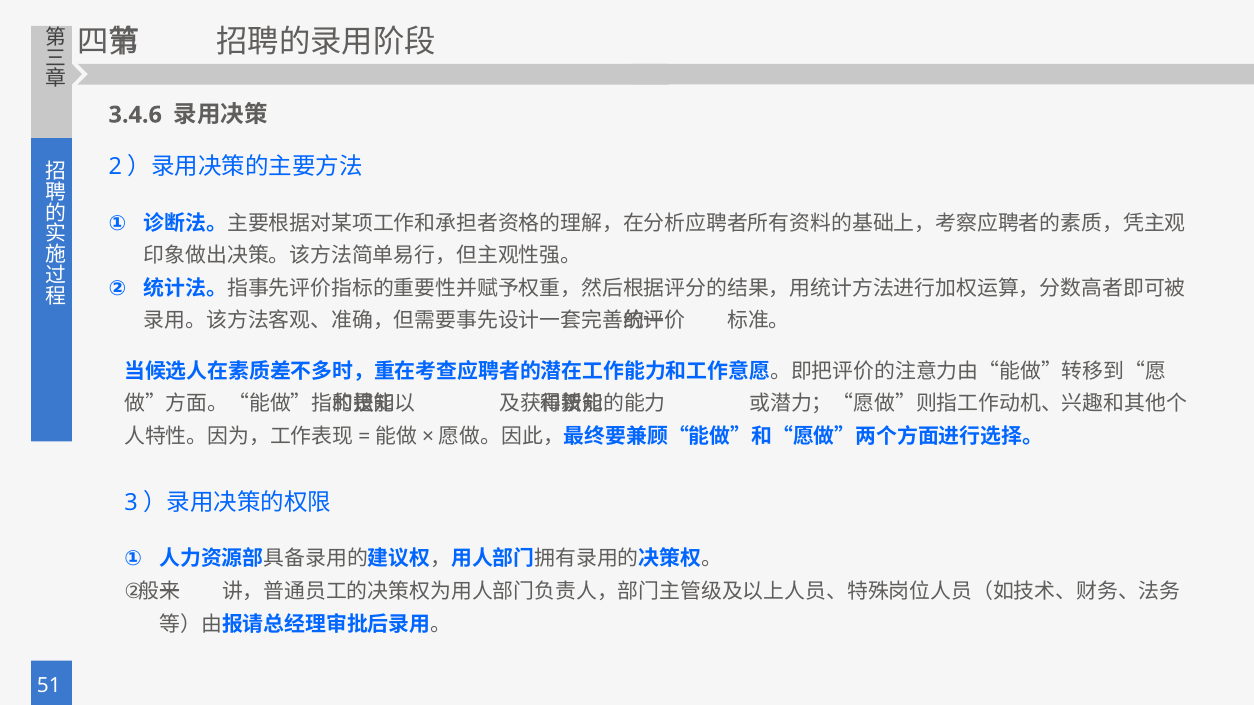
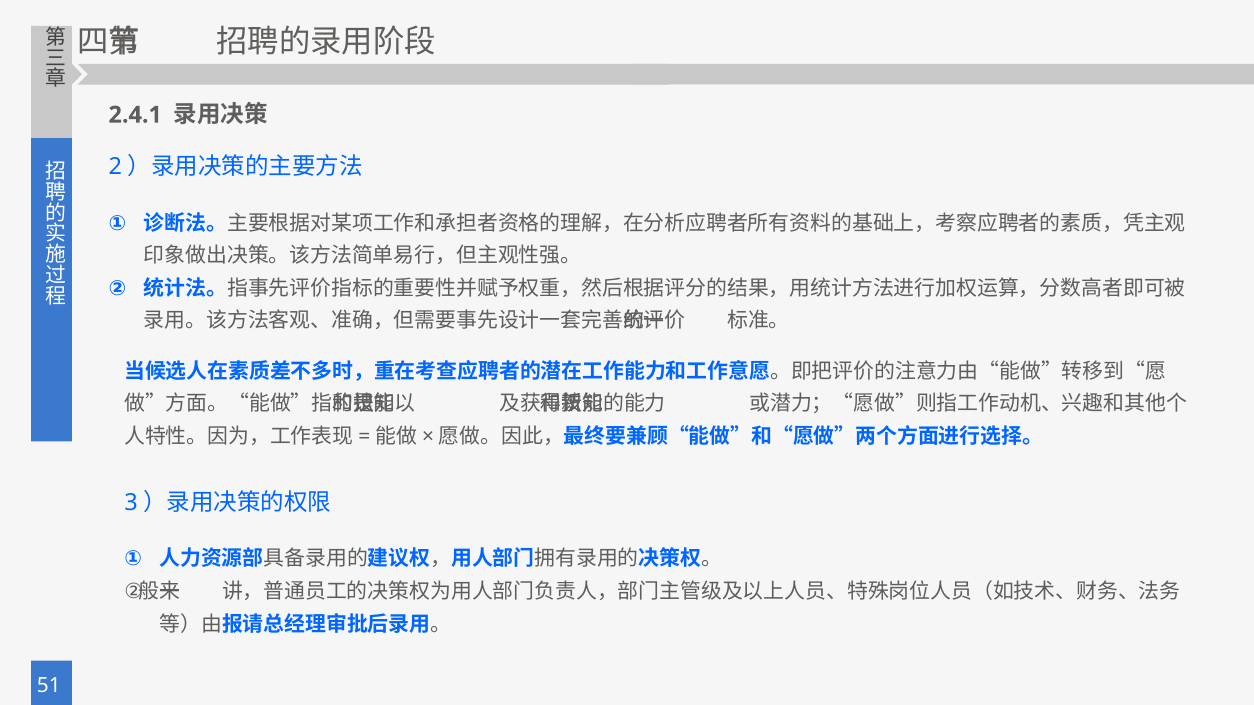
3.4.6: 3.4.6 -> 2.4.1 (135, 115)
